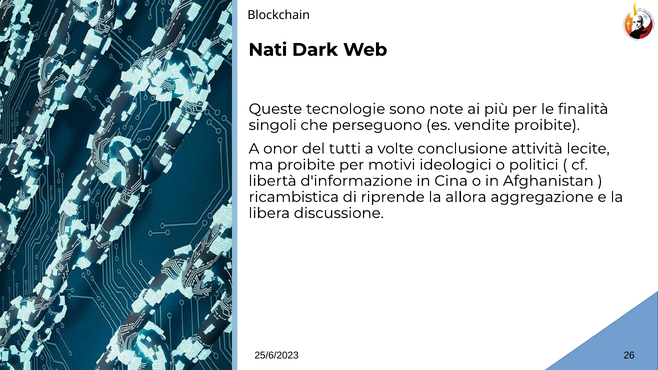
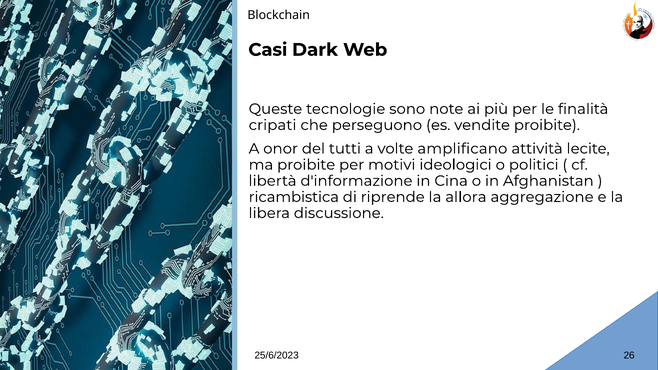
Nati: Nati -> Casi (268, 50)
singoli: singoli -> cripati (273, 125)
conclusione: conclusione -> amplificano (462, 149)
